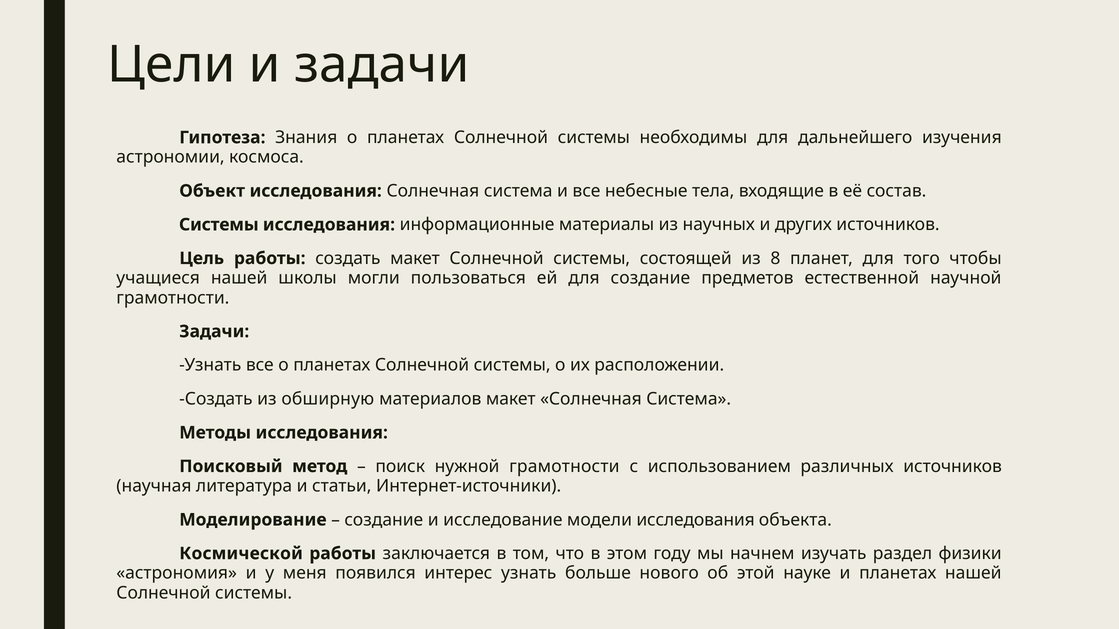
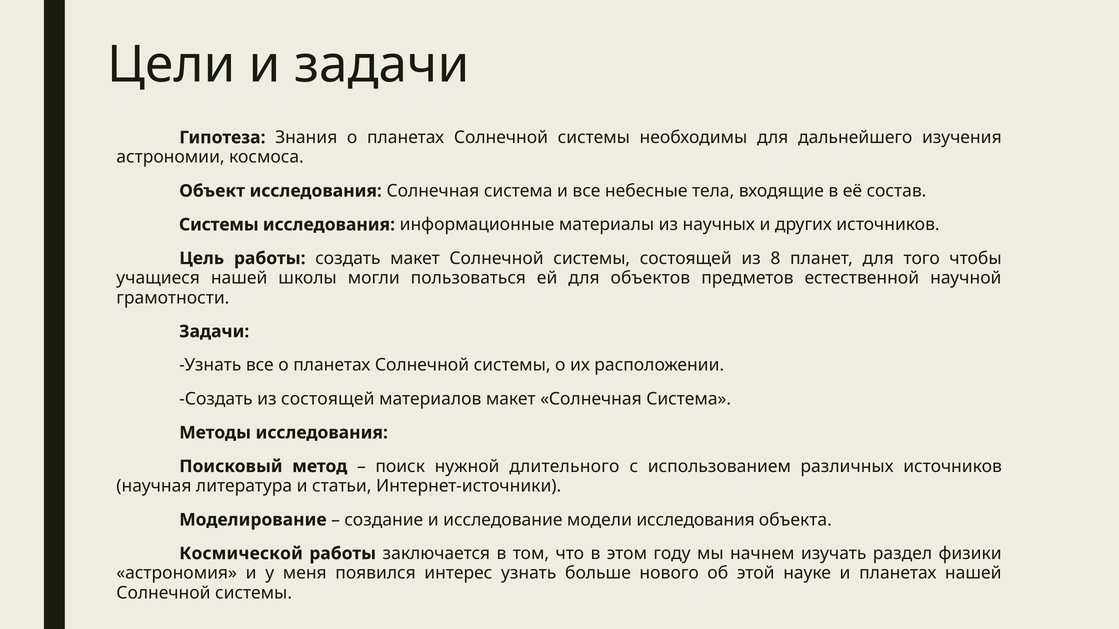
для создание: создание -> объектов (650, 278)
из обширную: обширную -> состоящей (328, 399)
нужной грамотности: грамотности -> длительного (564, 467)
